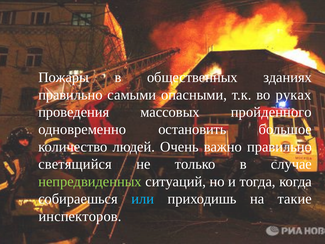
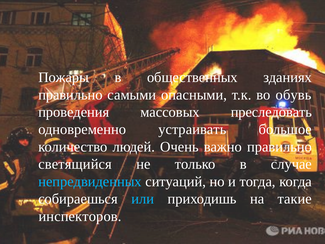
руках: руках -> обувь (294, 95)
пройденного: пройденного -> преследовать (271, 112)
остановить: остановить -> устраивать (192, 129)
непредвиденных colour: light green -> light blue (90, 181)
